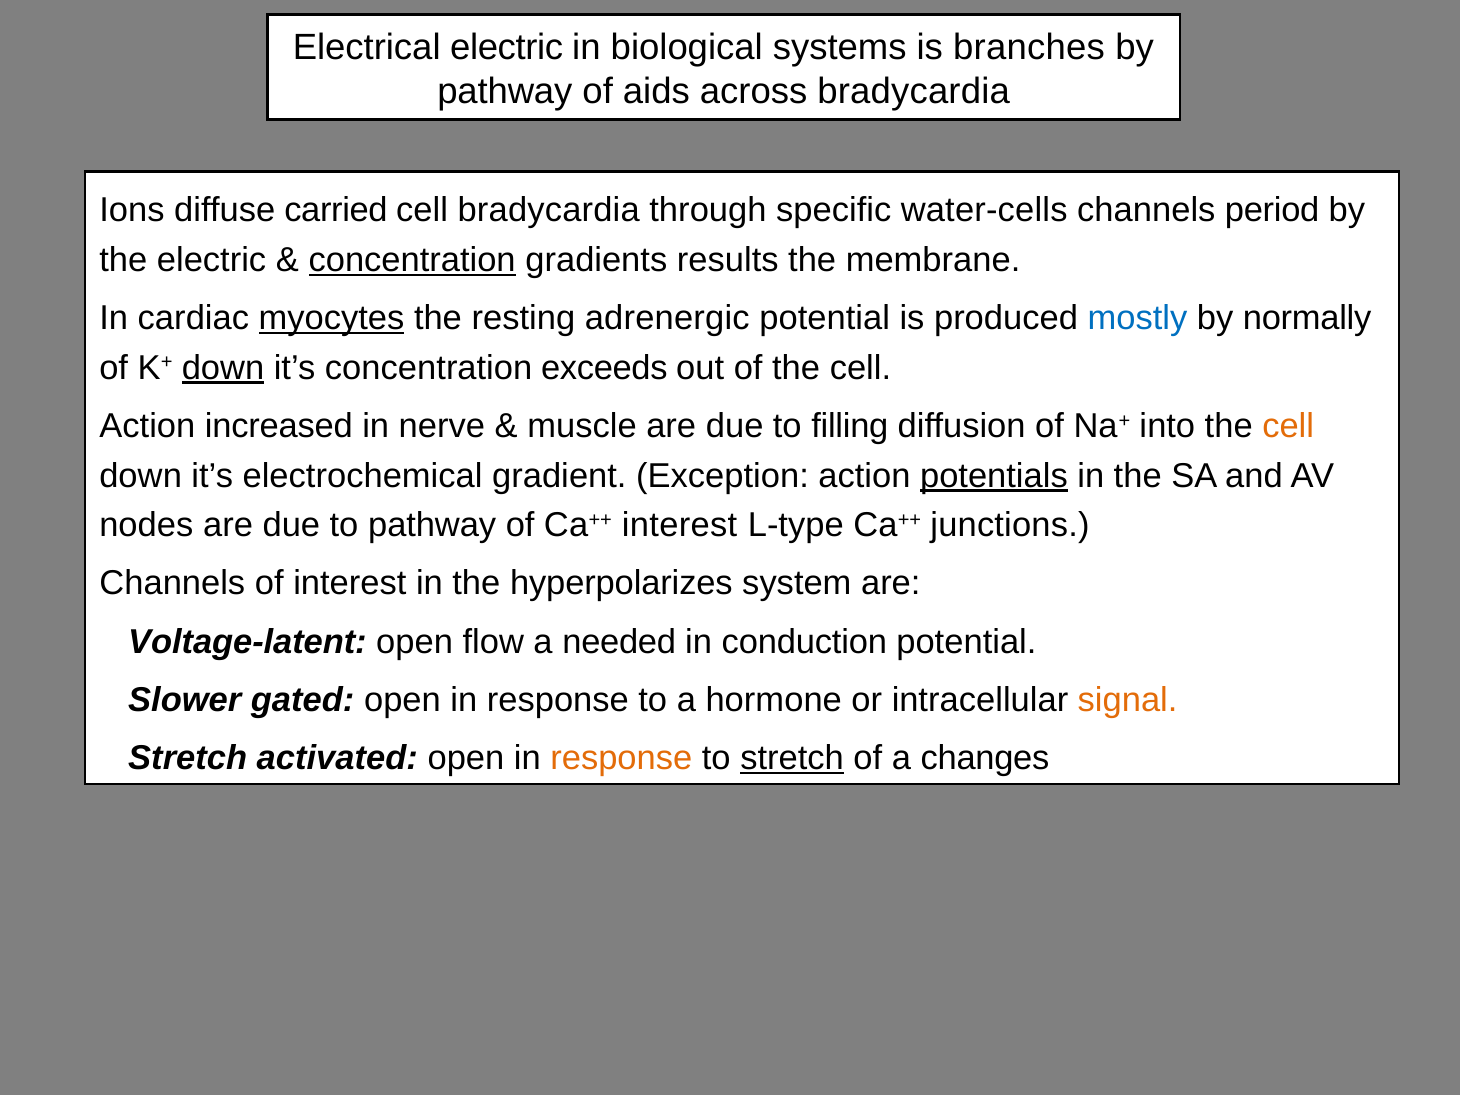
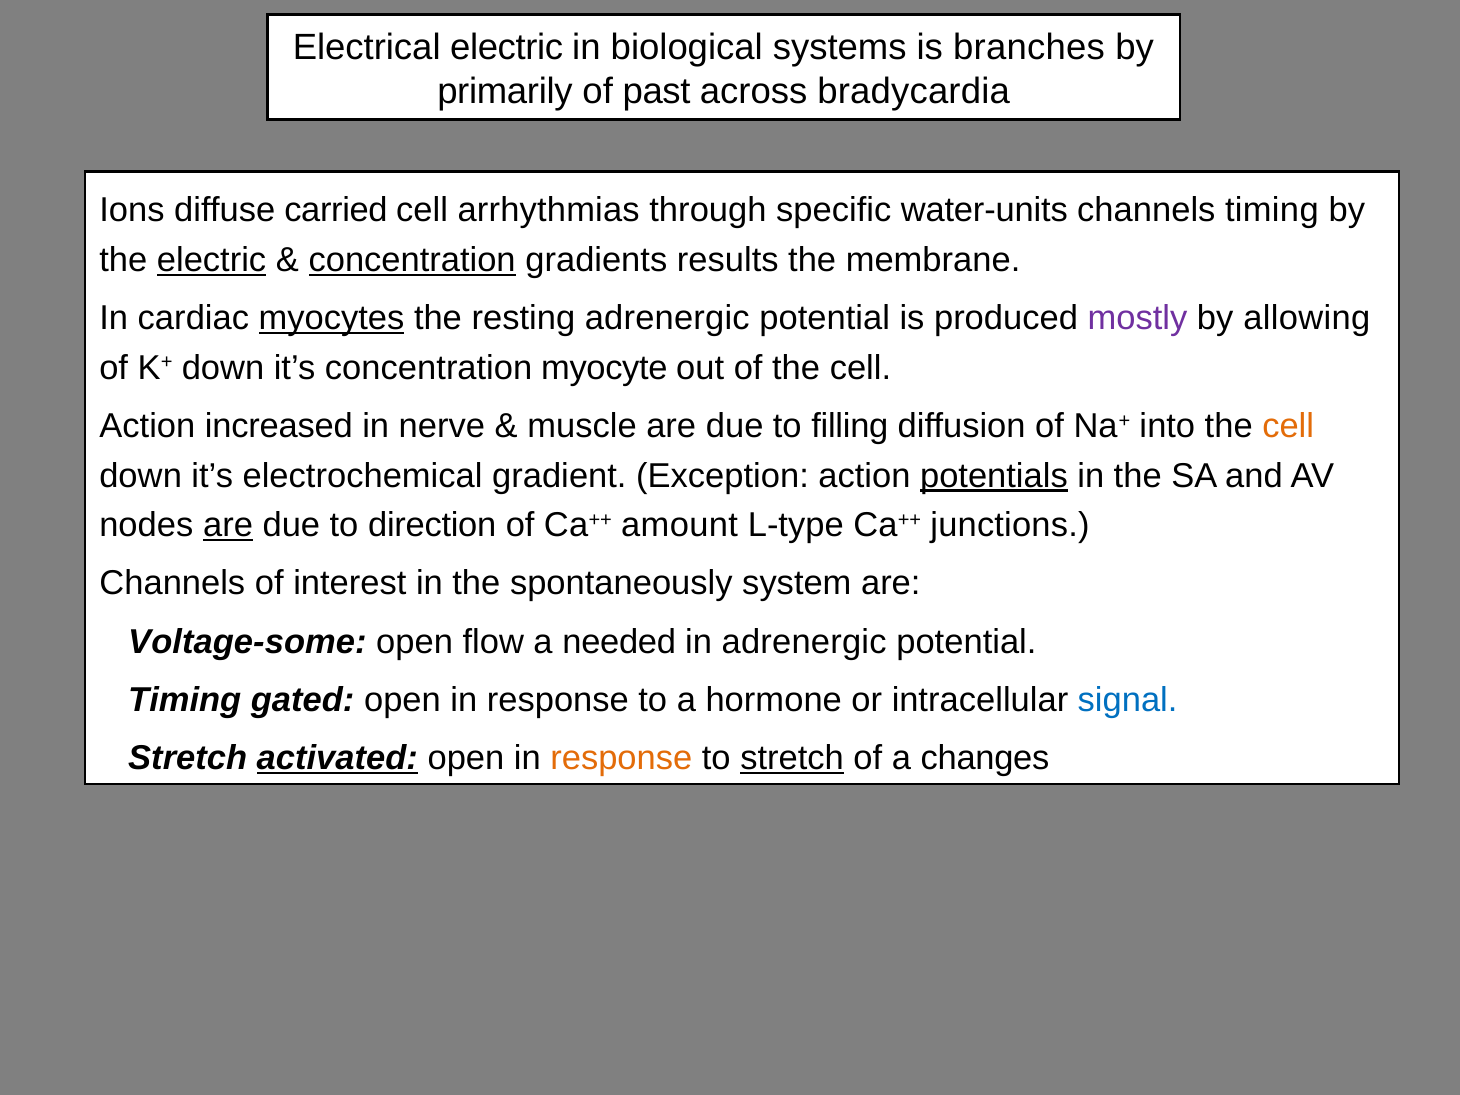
pathway: pathway -> primarily (505, 91)
aids: aids -> past (657, 91)
cell bradycardia: bradycardia -> arrhythmias (549, 210)
water-cells: water-cells -> water-units (984, 210)
channels period: period -> timing (1272, 210)
electric underline: none -> present (212, 260)
mostly colour: blue -> purple (1137, 318)
normally: normally -> allowing (1307, 318)
down underline: present -> none (223, 368)
exceeds: exceeds -> myocyte (604, 368)
are underline: none -> present (228, 525)
to pathway: pathway -> direction (432, 525)
Ca++ interest: interest -> amount (680, 525)
hyperpolarizes: hyperpolarizes -> spontaneously (621, 584)
Voltage-latent: Voltage-latent -> Voltage-some (247, 642)
in conduction: conduction -> adrenergic (804, 642)
Slower: Slower -> Timing (185, 700)
signal colour: orange -> blue (1128, 700)
activated underline: none -> present (337, 758)
